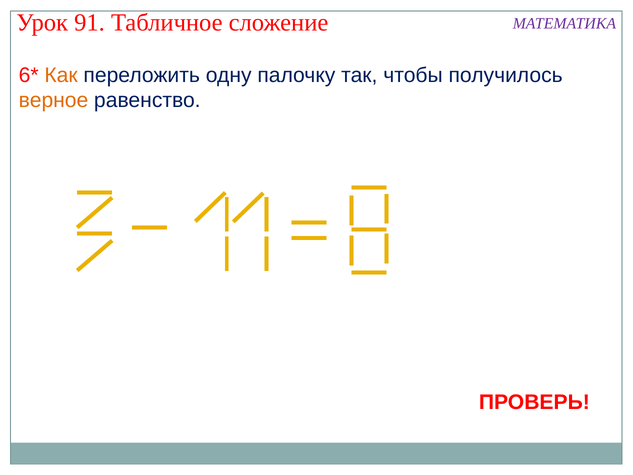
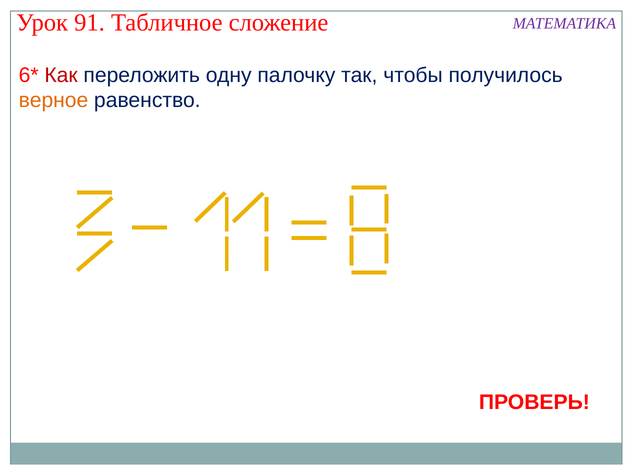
Как colour: orange -> red (61, 75)
